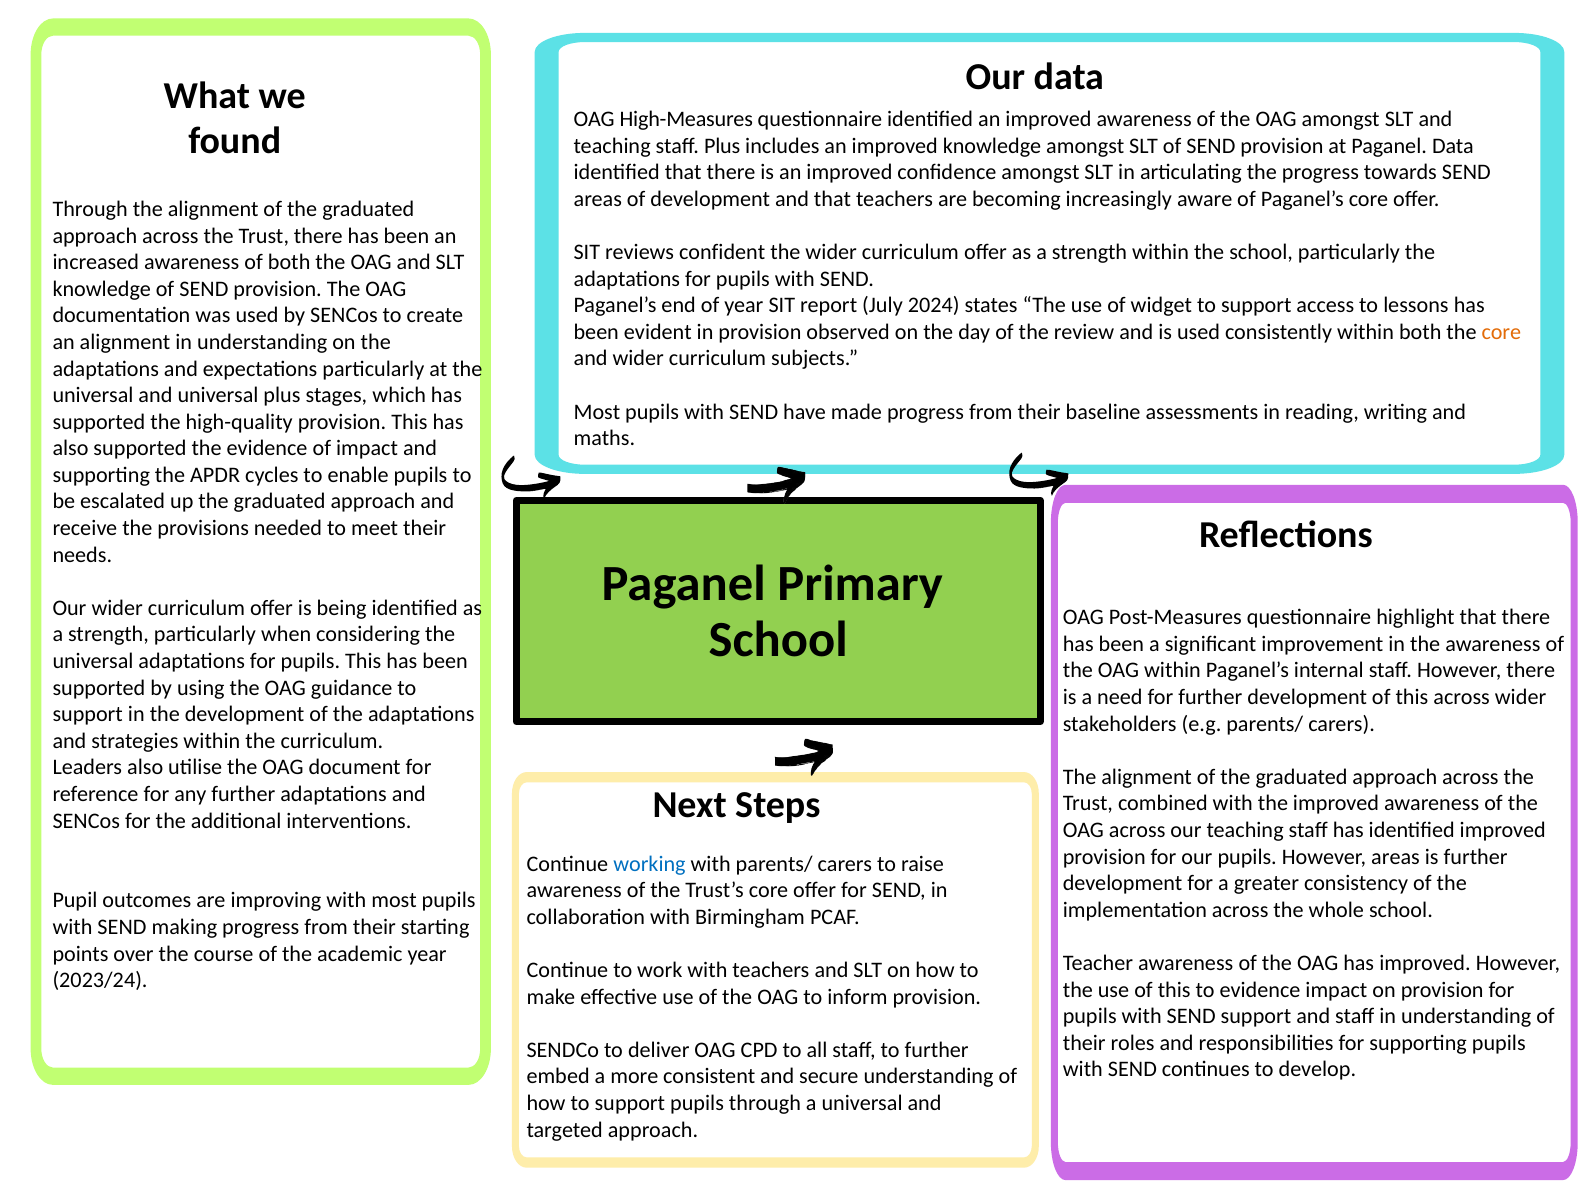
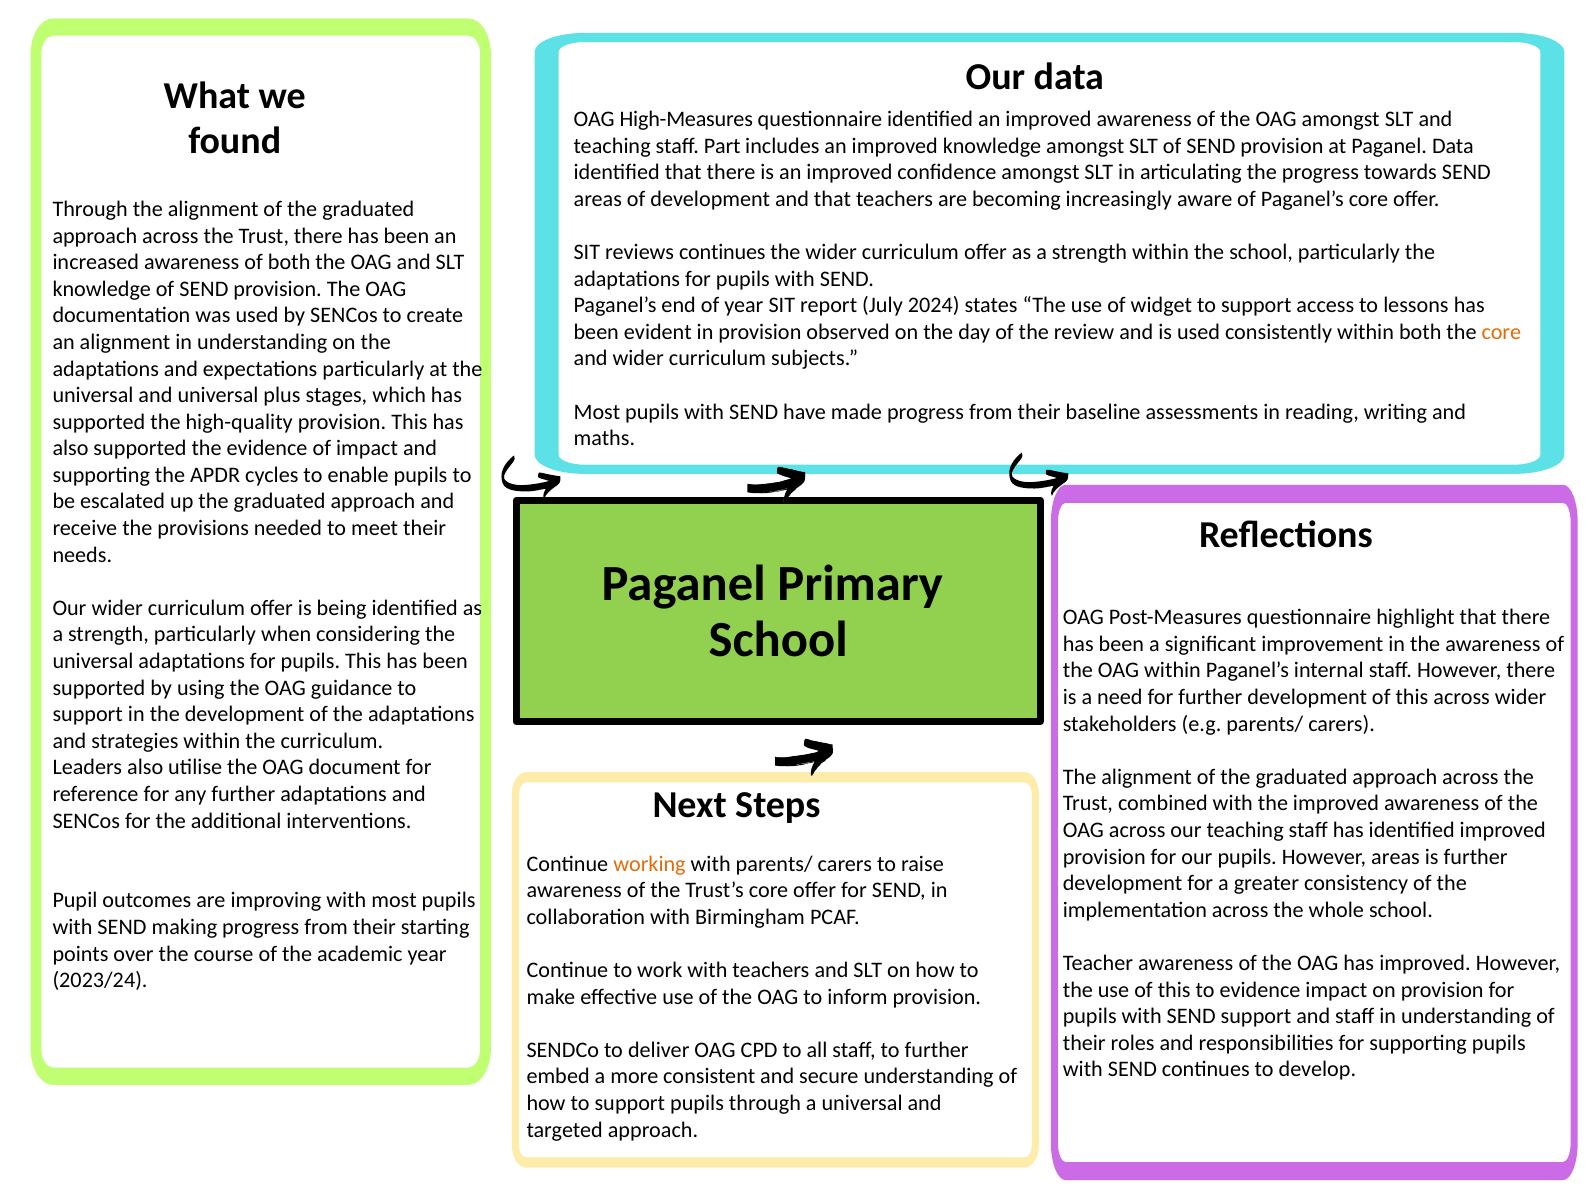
staff Plus: Plus -> Part (722, 146)
reviews confident: confident -> continues (722, 252)
working colour: blue -> orange (649, 864)
